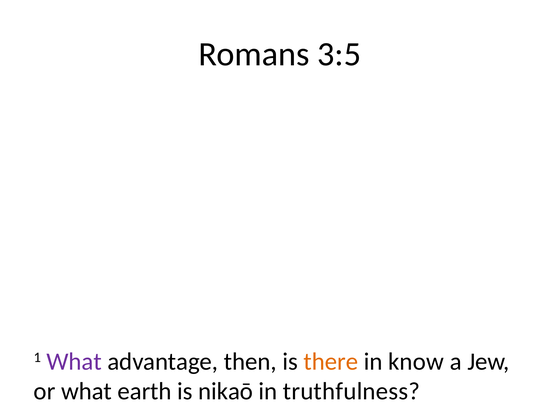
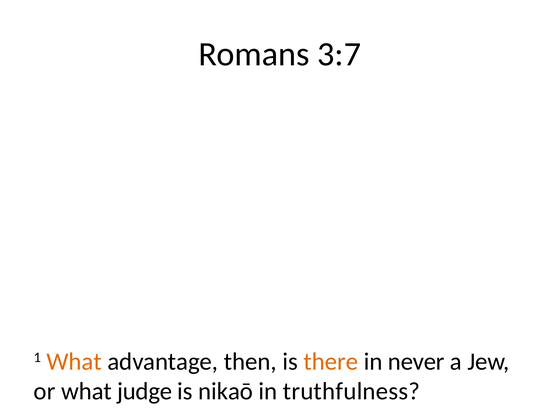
3:5: 3:5 -> 3:7 (339, 54)
What colour: purple -> orange (74, 361)
know: know -> never (416, 361)
earth: earth -> judge (145, 391)
